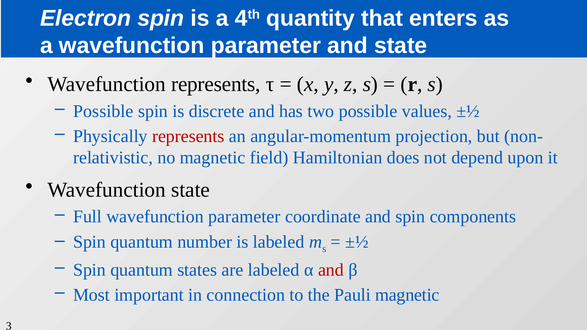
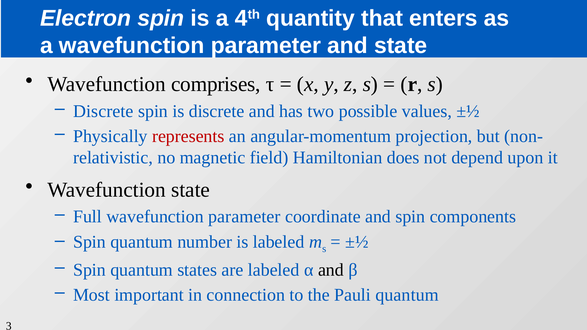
Wavefunction represents: represents -> comprises (216, 84)
Possible: Possible -> Discrete (103, 111)
and colour: red -> black (331, 270)
Pauli magnetic: magnetic -> quantum (407, 295)
